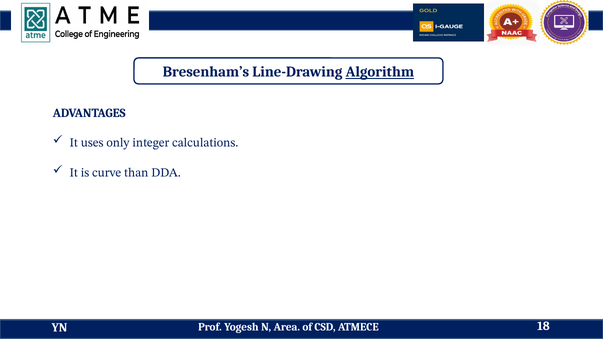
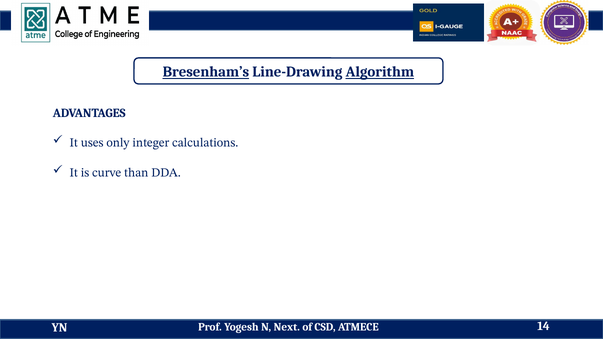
Bresenham’s underline: none -> present (206, 72)
Area: Area -> Next (287, 327)
18: 18 -> 14 (543, 326)
